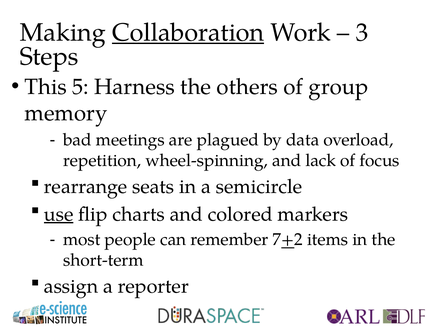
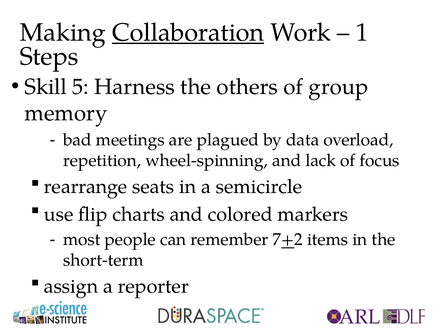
3: 3 -> 1 (362, 33)
This: This -> Skill (46, 87)
use underline: present -> none (59, 214)
